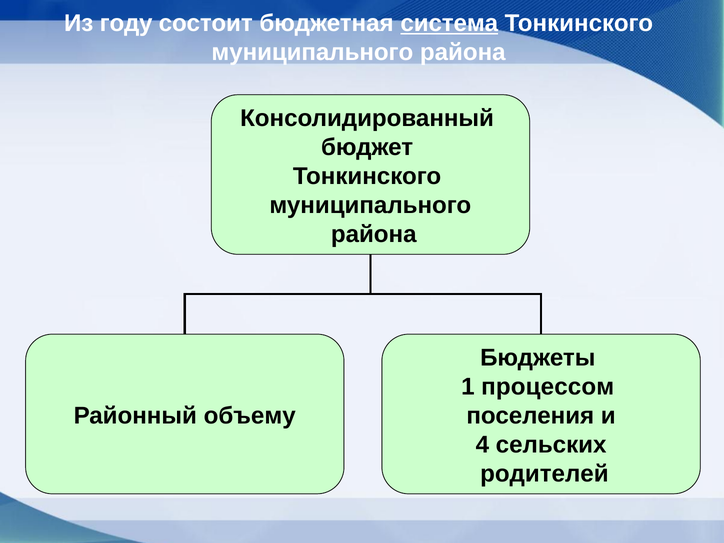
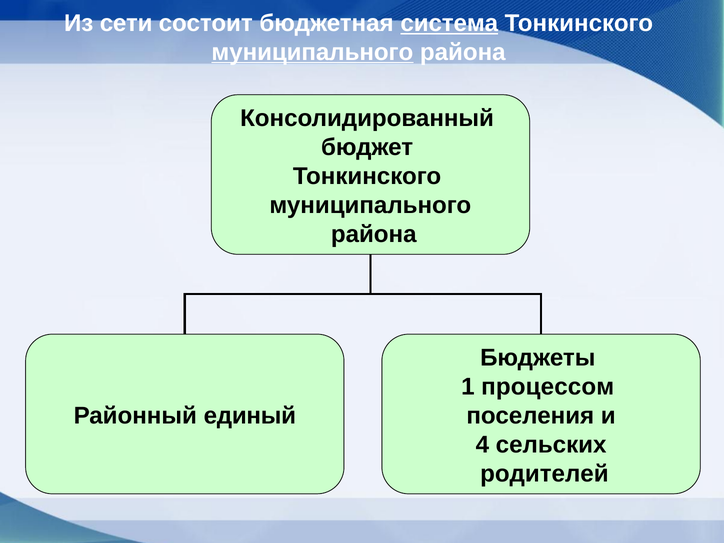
году: году -> сети (126, 23)
муниципального underline: none -> present (312, 52)
объему: объему -> единый (250, 416)
